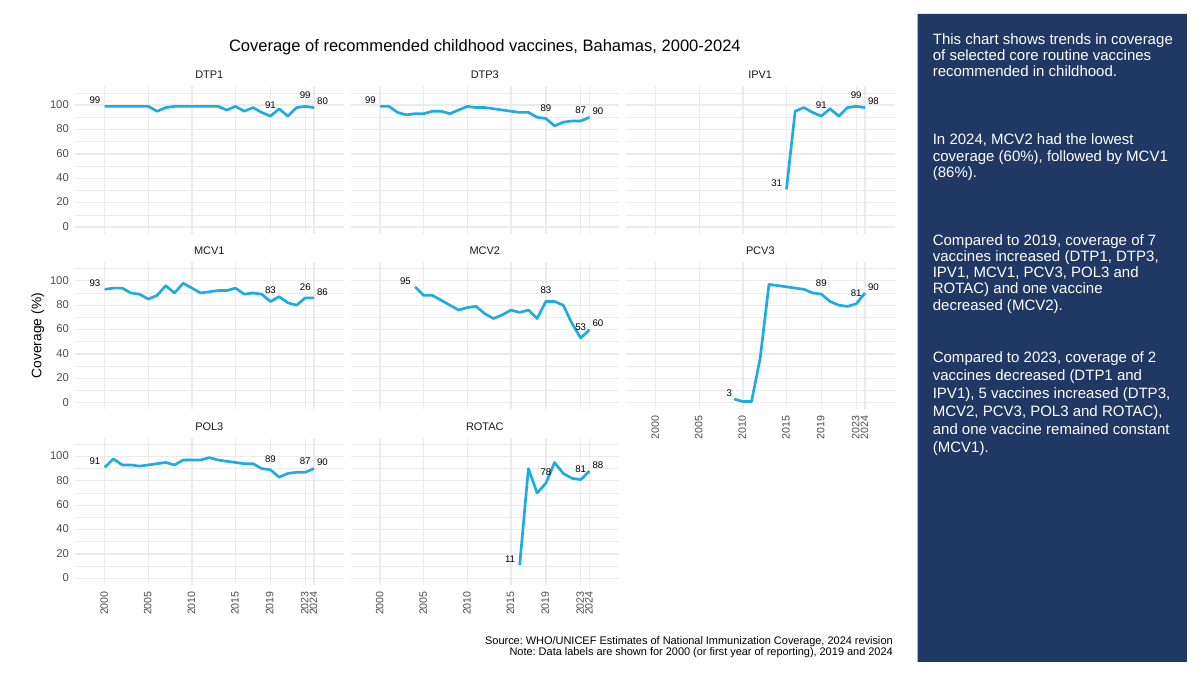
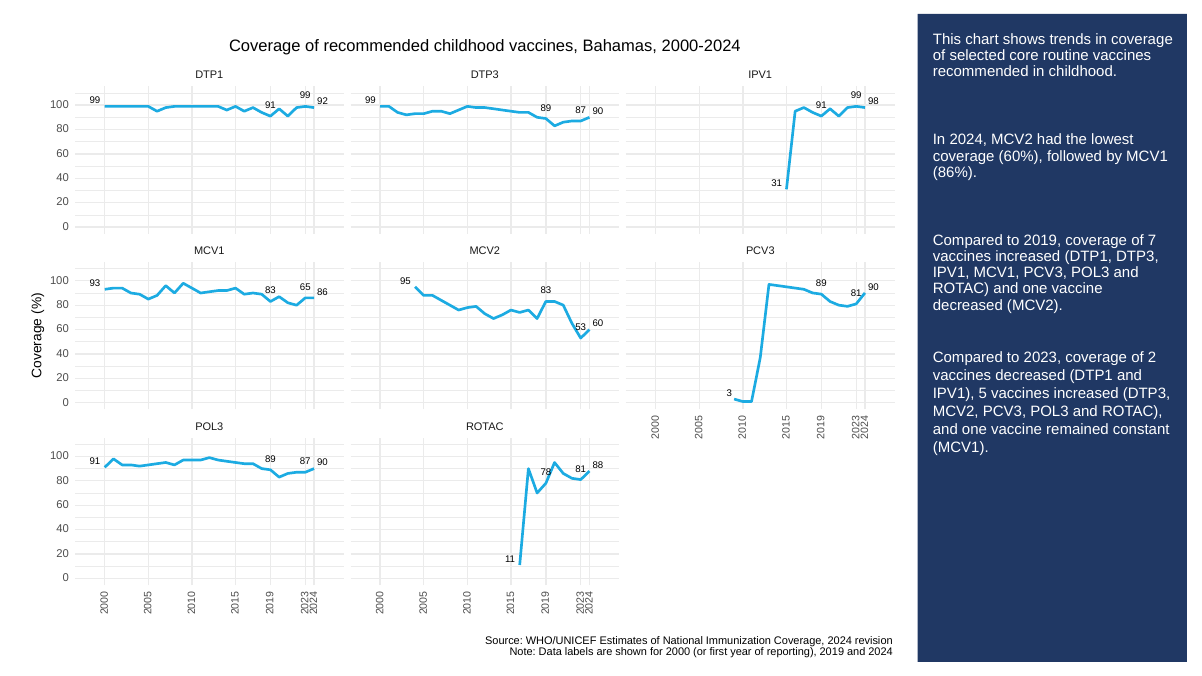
99 80: 80 -> 92 (323, 102)
26: 26 -> 65 (305, 287)
